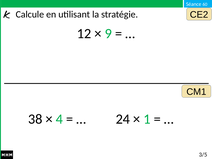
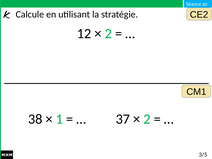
9: 9 -> 2 (108, 34)
4: 4 -> 1 (59, 119)
24: 24 -> 37 (123, 119)
1: 1 -> 2 (147, 119)
